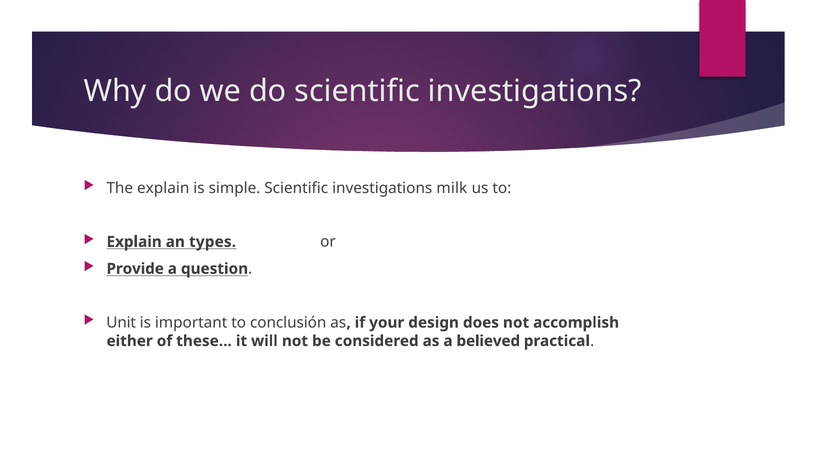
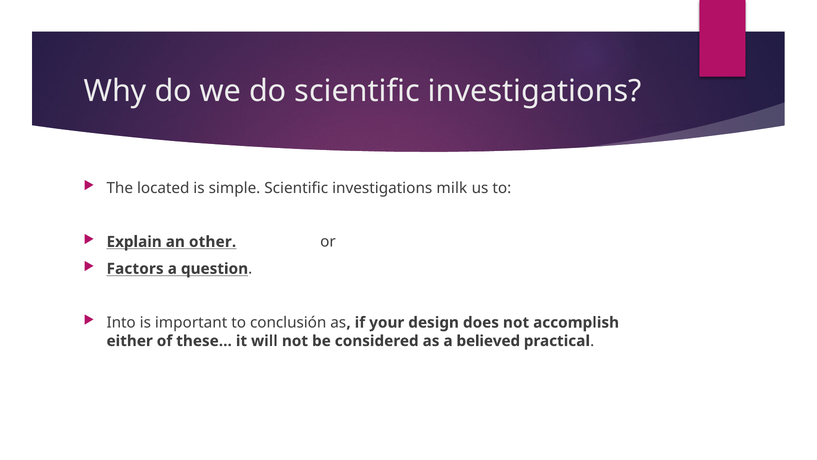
The explain: explain -> located (163, 188)
types: types -> other (213, 242)
Provide: Provide -> Factors (135, 268)
Unit: Unit -> Into (121, 322)
